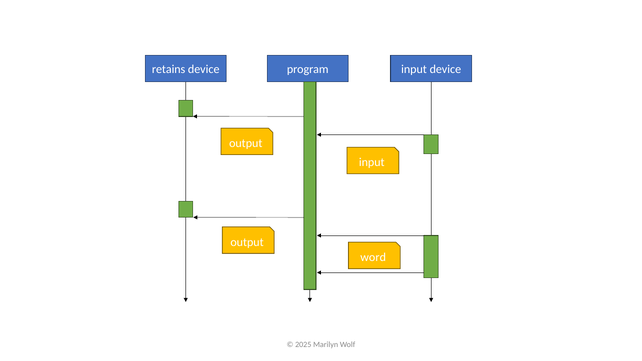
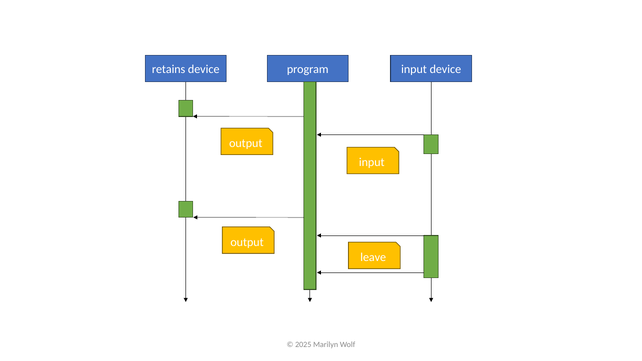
word: word -> leave (373, 257)
